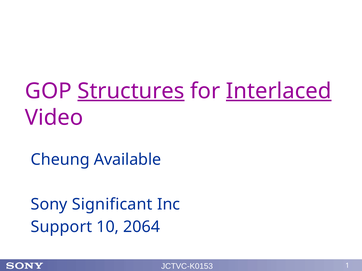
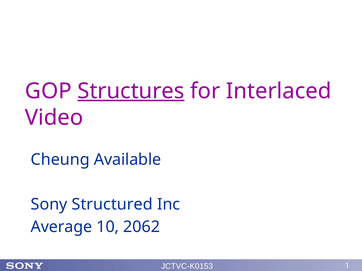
Interlaced underline: present -> none (279, 91)
Significant: Significant -> Structured (112, 205)
Support: Support -> Average (61, 227)
2064: 2064 -> 2062 (142, 227)
